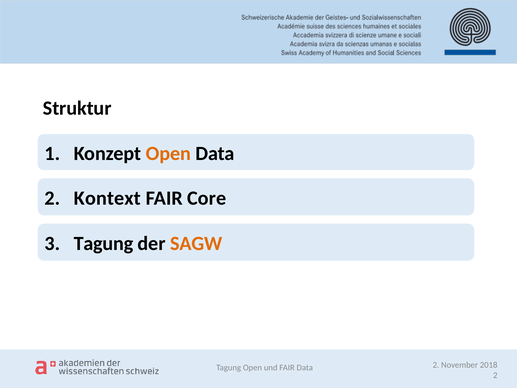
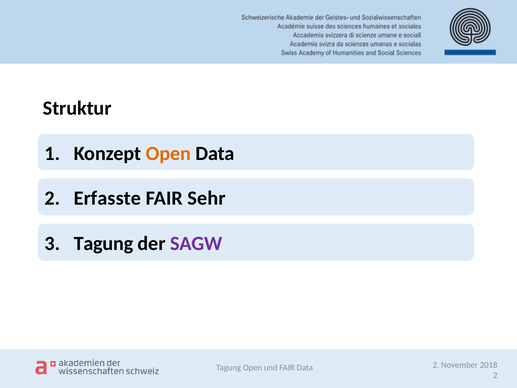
Kontext: Kontext -> Erfasste (107, 198)
Core: Core -> Sehr (207, 198)
SAGW colour: orange -> purple (196, 243)
